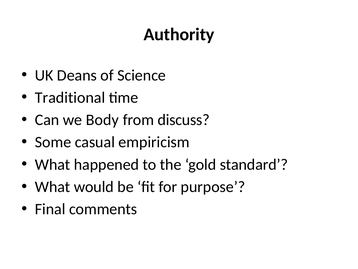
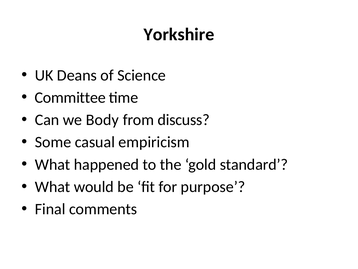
Authority: Authority -> Yorkshire (179, 34)
Traditional: Traditional -> Committee (70, 97)
